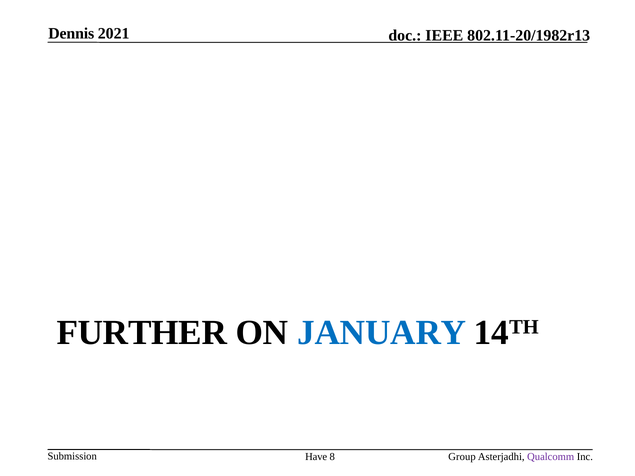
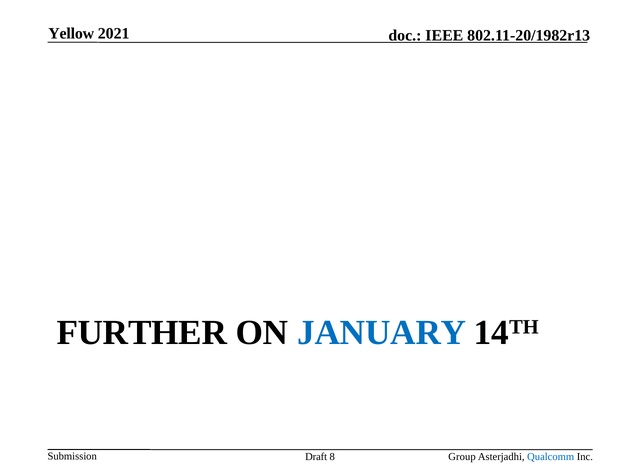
Dennis: Dennis -> Yellow (71, 34)
Have: Have -> Draft (316, 457)
Qualcomm colour: purple -> blue (551, 457)
